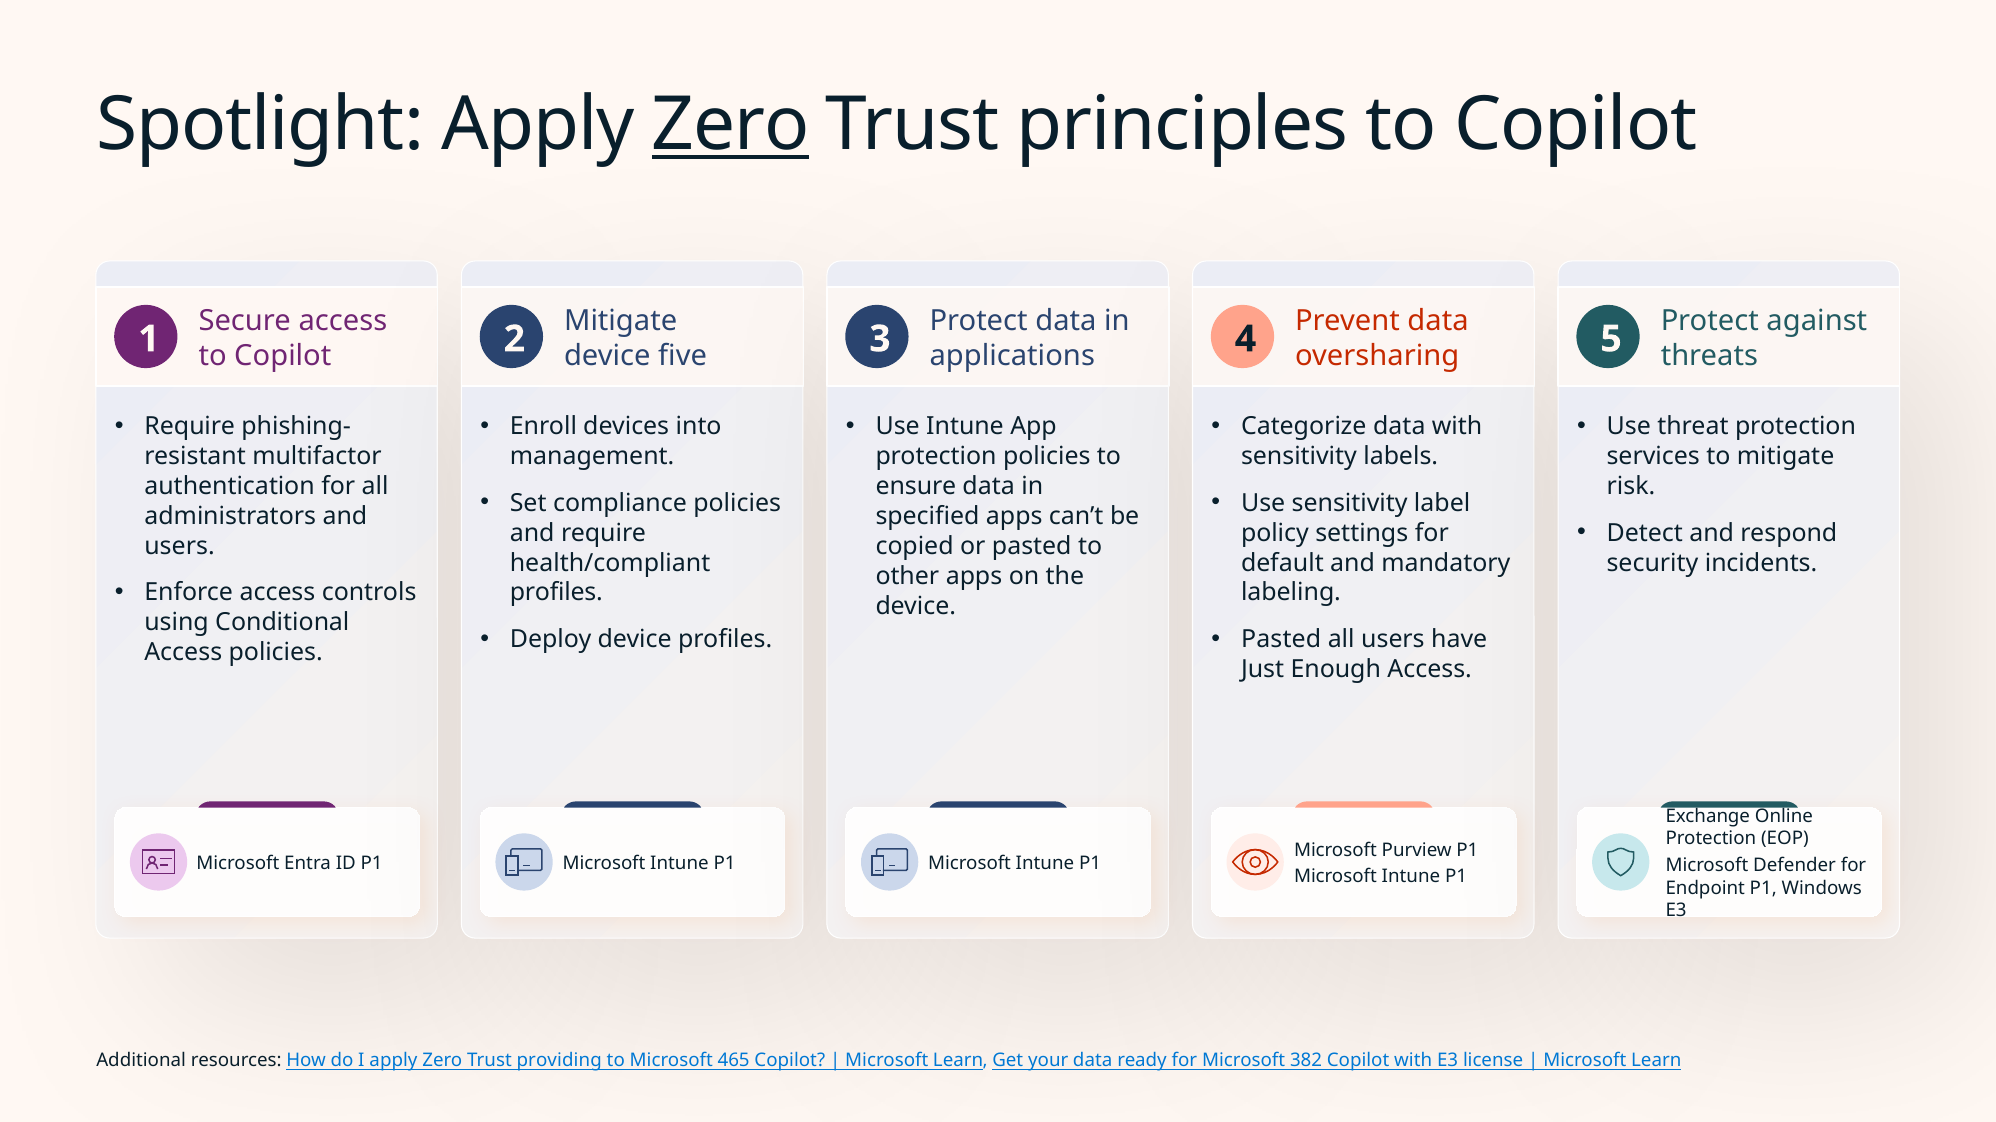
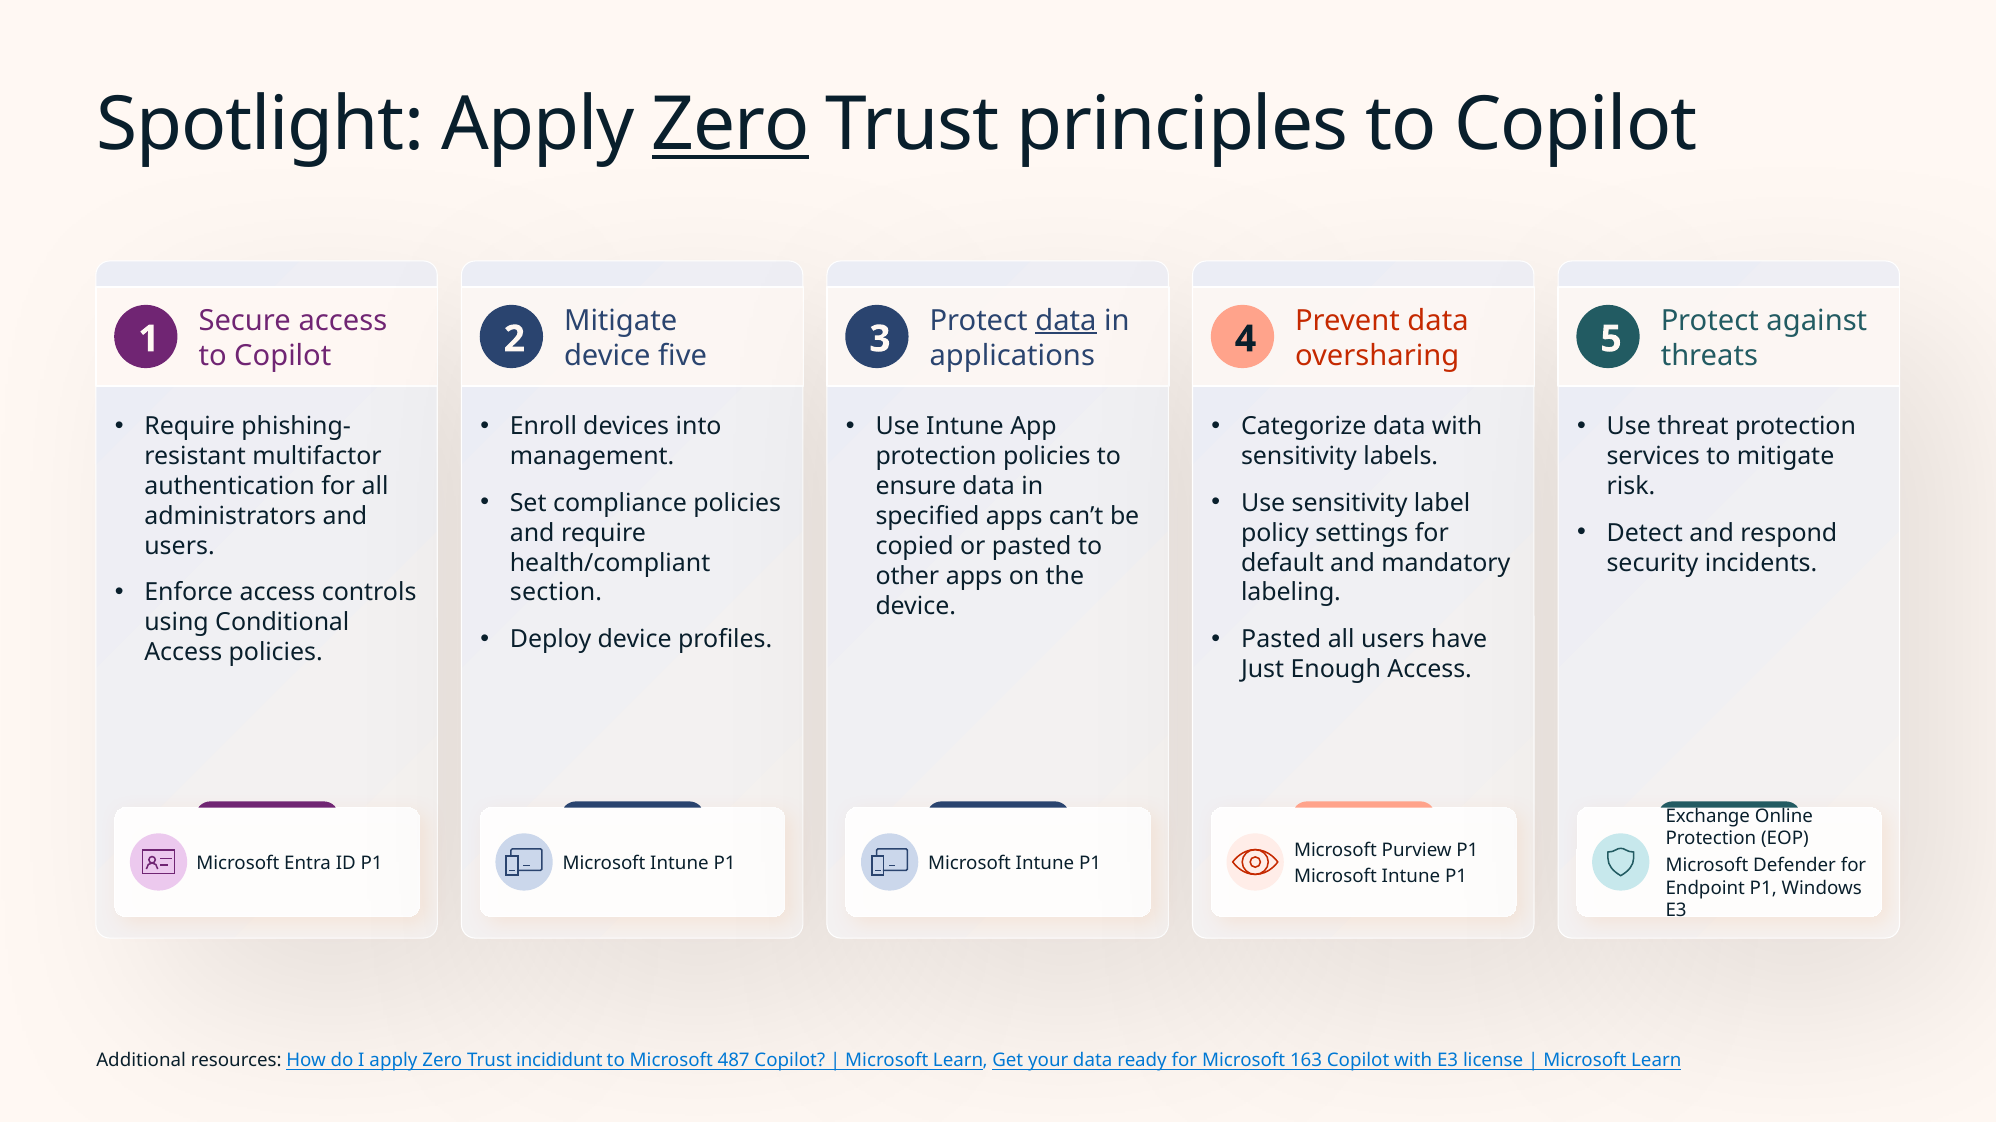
data underline: none -> present (1066, 321)
profiles: profiles -> section (556, 593)
providing: providing -> incididunt (559, 1061)
465: 465 -> 487 (734, 1061)
382: 382 -> 163 (1306, 1061)
